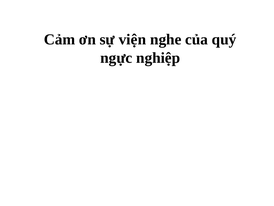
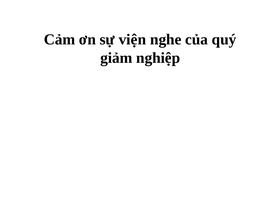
ngực: ngực -> giảm (116, 58)
